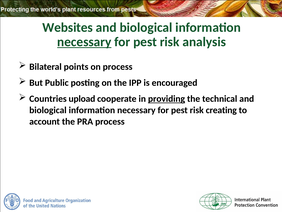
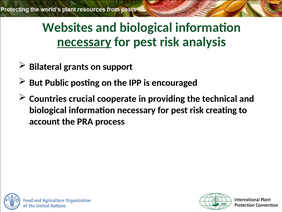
points: points -> grants (76, 67)
on process: process -> support (118, 67)
upload: upload -> crucial (82, 99)
providing underline: present -> none (167, 99)
